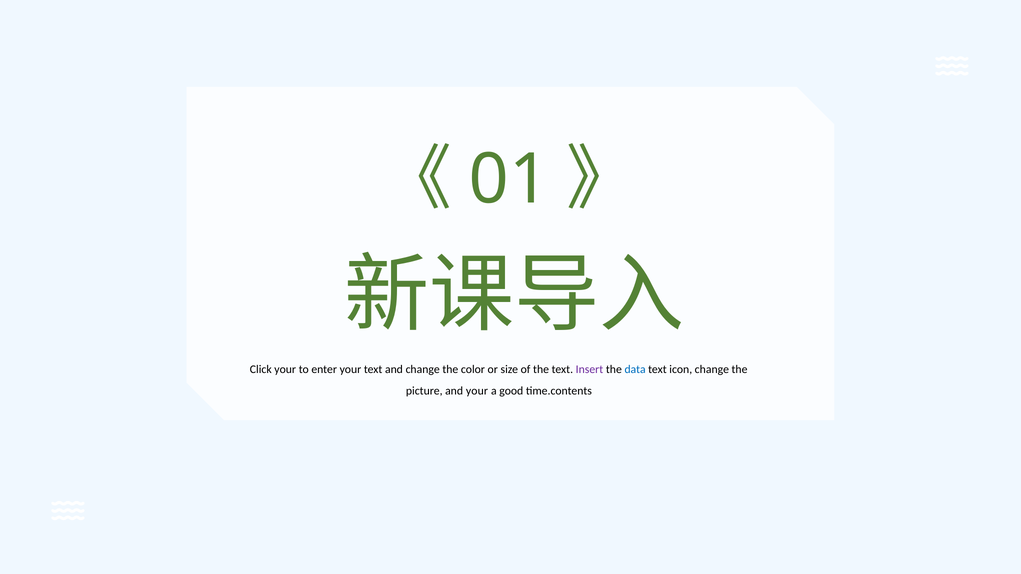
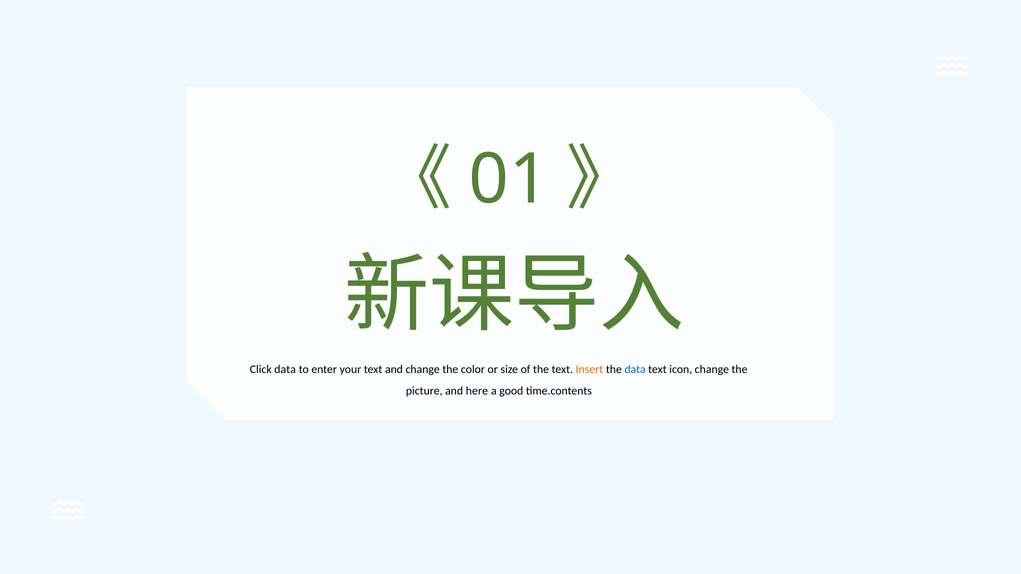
Click your: your -> data (285, 370)
Insert colour: purple -> orange (589, 370)
and your: your -> here (477, 391)
